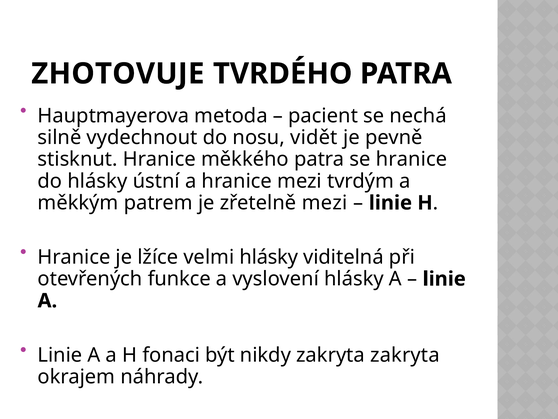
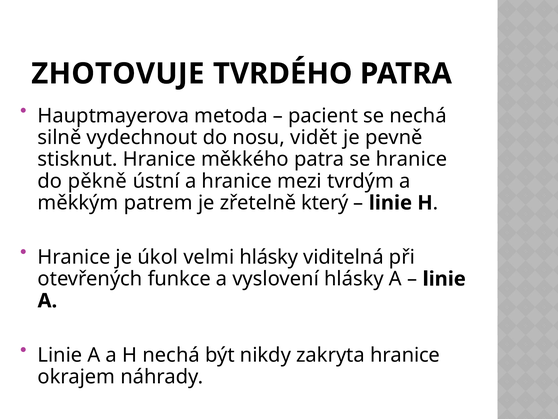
do hlásky: hlásky -> pěkně (97, 181)
zřetelně mezi: mezi -> který (325, 203)
lžíce: lžíce -> úkol (158, 257)
H fonaci: fonaci -> nechá (171, 355)
zakryta zakryta: zakryta -> hranice (405, 355)
